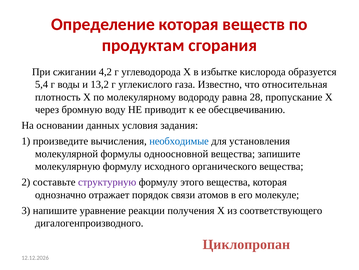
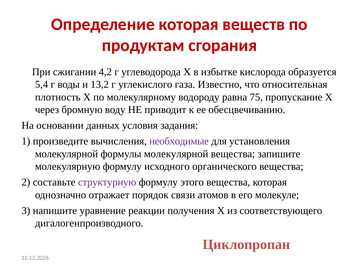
28: 28 -> 75 (256, 97)
необходимые colour: blue -> purple (179, 141)
формулы одноосновной: одноосновной -> молекулярной (176, 153)
